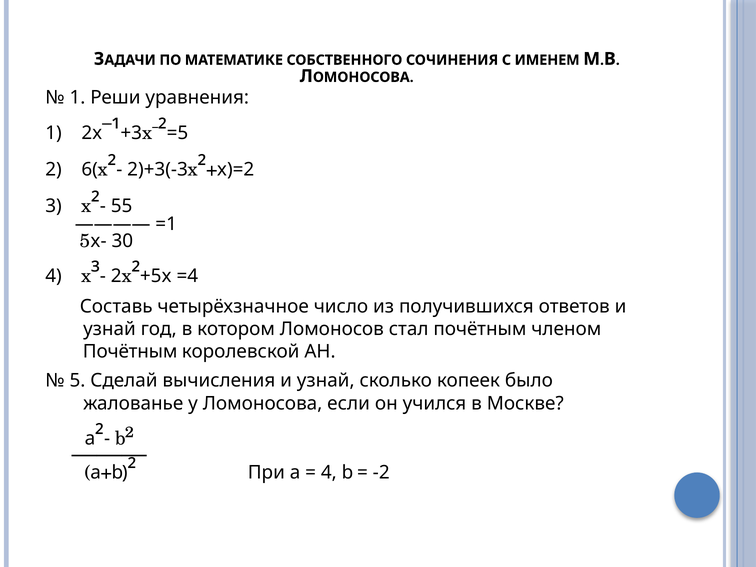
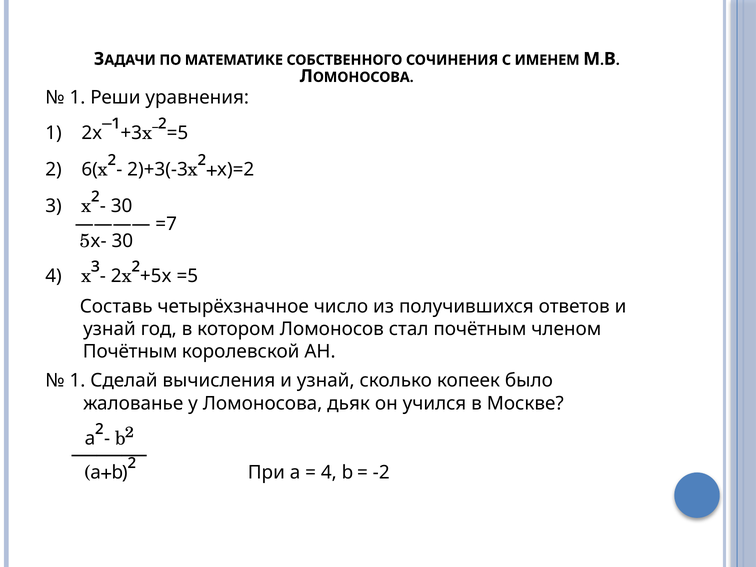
55: 55 -> 30 (122, 206)
=1: =1 -> =7 (166, 224)
=4: =4 -> =5 (187, 276)
5: 5 -> 1 (77, 381)
если: если -> дьяк (349, 403)
